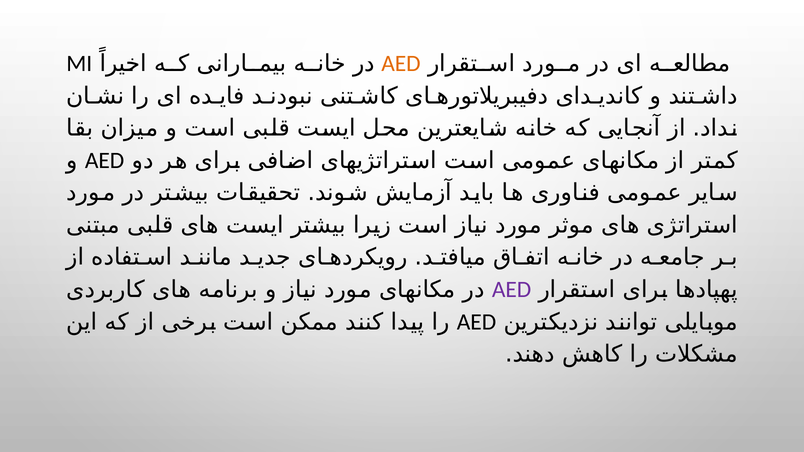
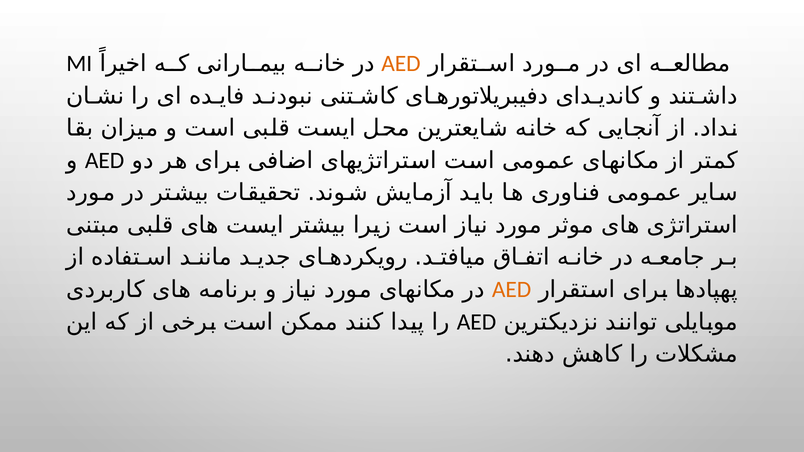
AED colour: purple -> orange (512, 290)
